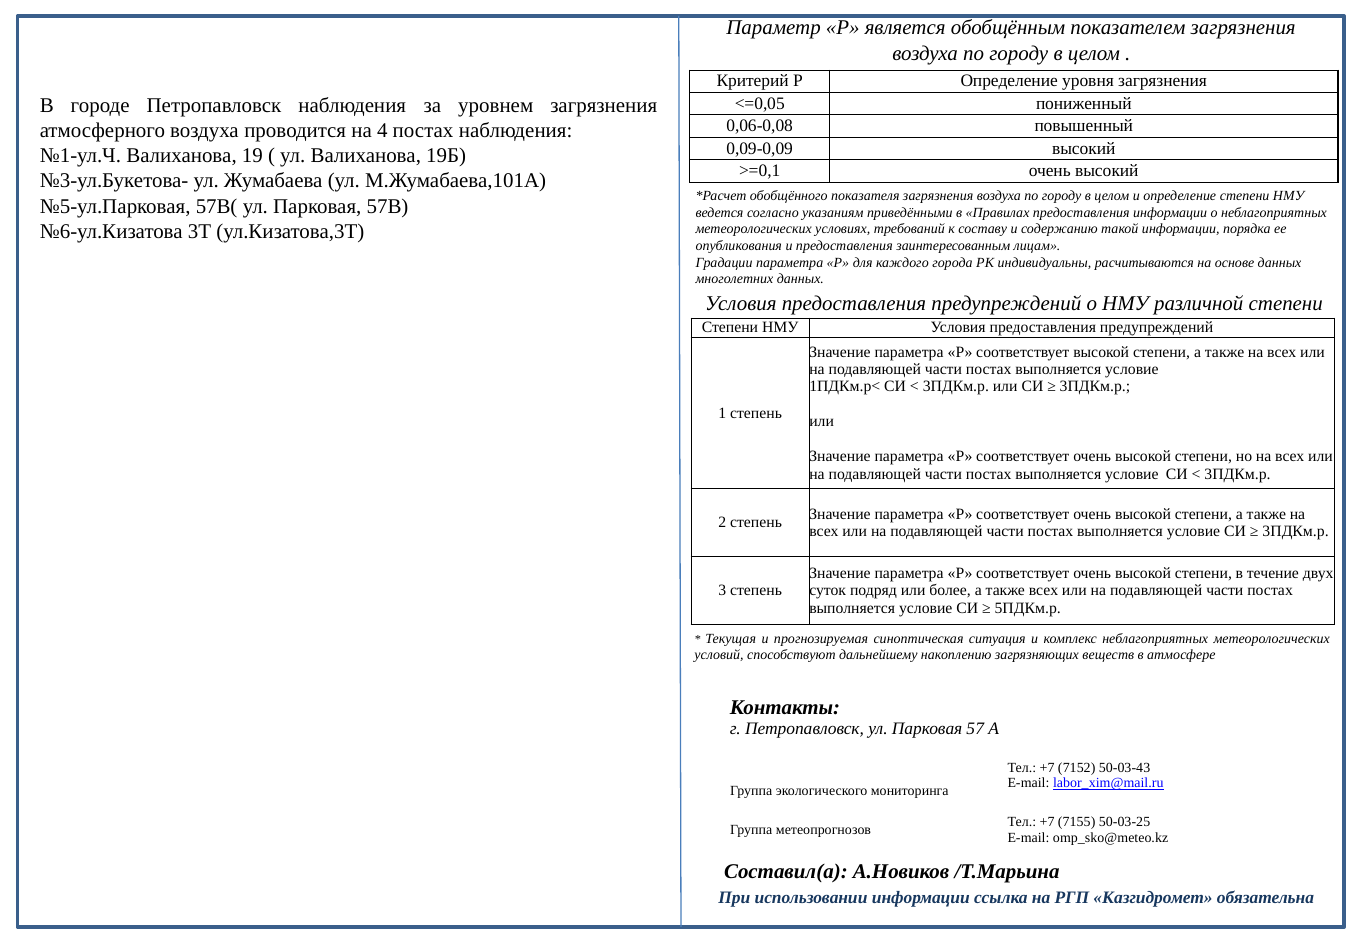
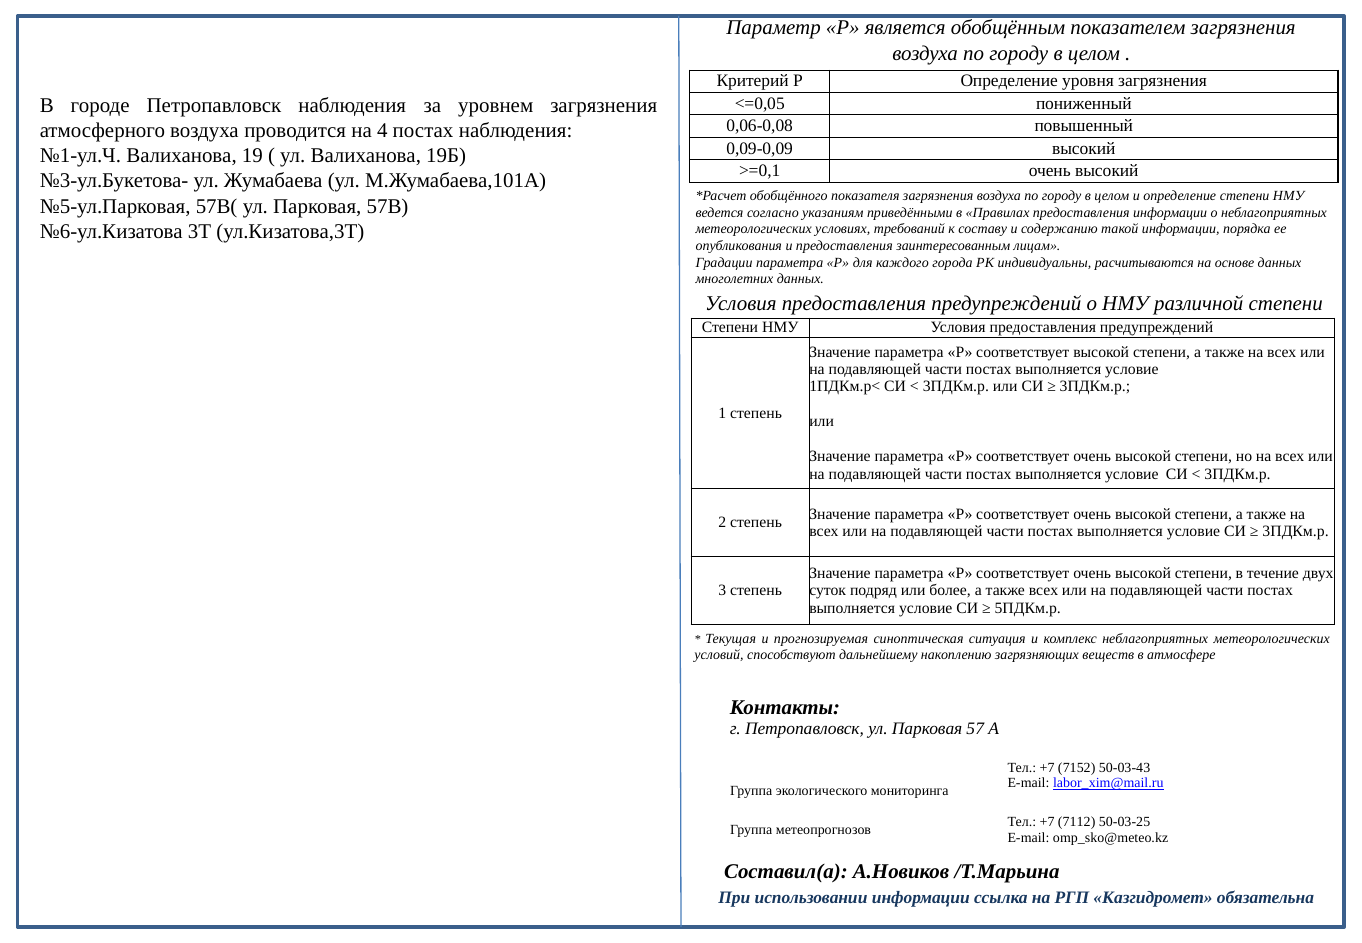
7155: 7155 -> 7112 (1077, 822)
